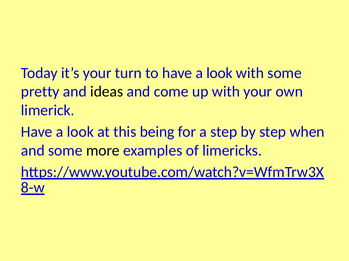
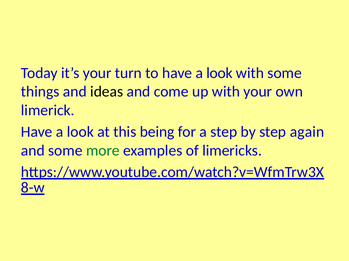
pretty: pretty -> things (40, 92)
when: when -> again (307, 132)
more colour: black -> green (103, 151)
